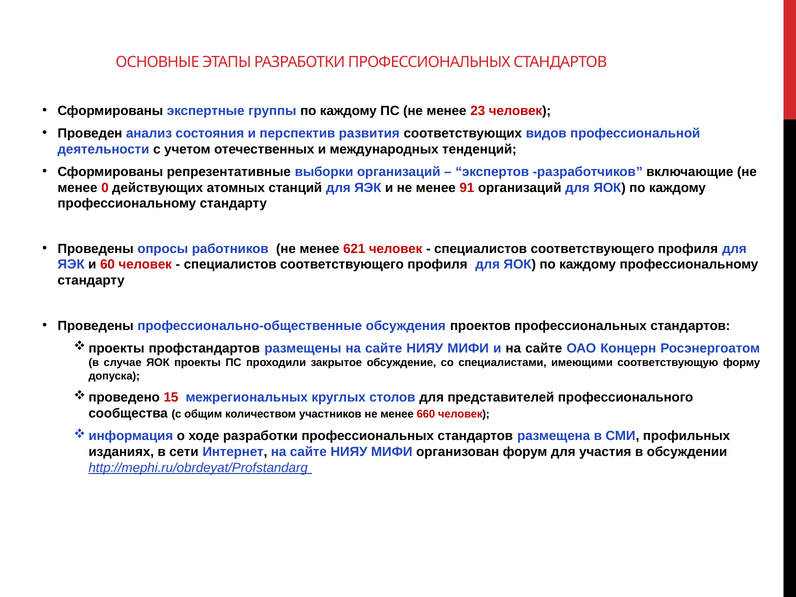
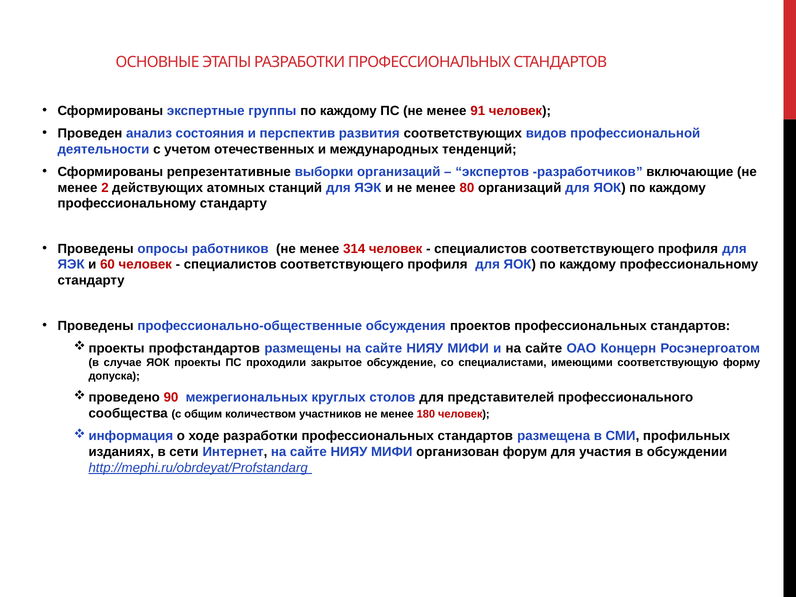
23: 23 -> 91 (478, 111)
0: 0 -> 2 (105, 188)
91: 91 -> 80 (467, 188)
621: 621 -> 314 (354, 249)
15: 15 -> 90 (171, 397)
660: 660 -> 180 (426, 414)
